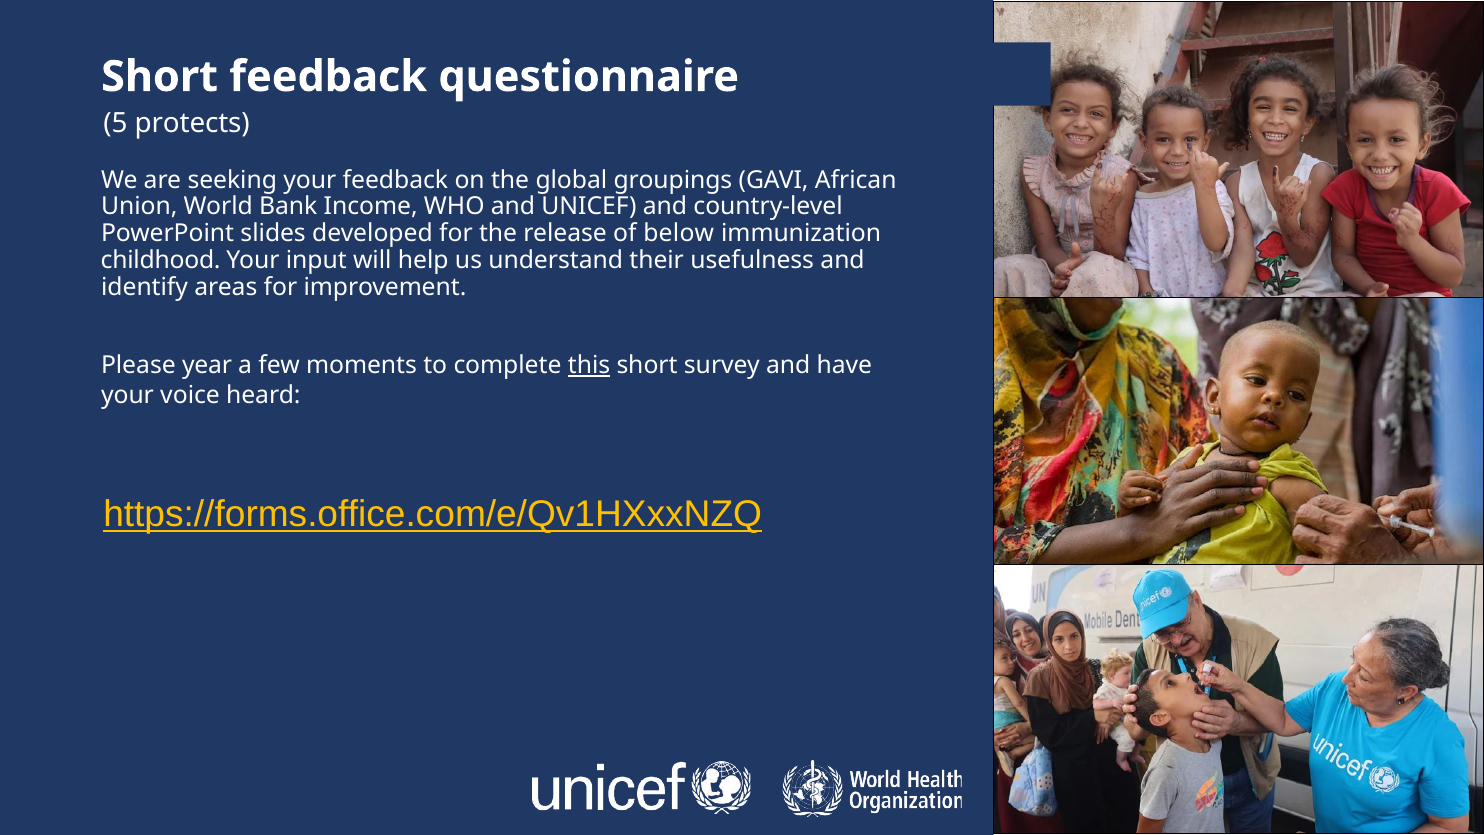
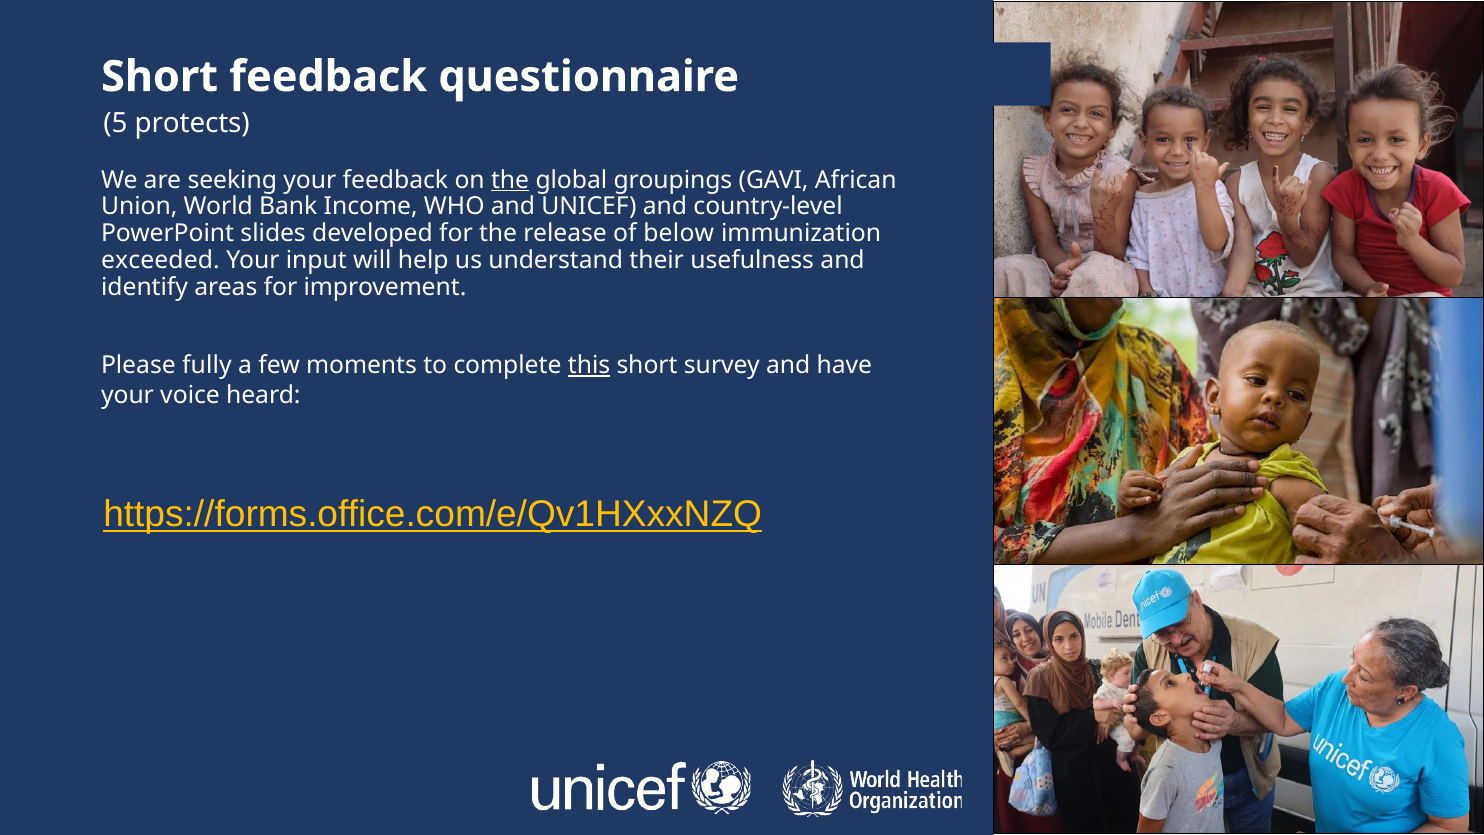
the underline: none -> present (510, 180)
childhood: childhood -> exceeded (160, 260)
year: year -> fully (207, 365)
